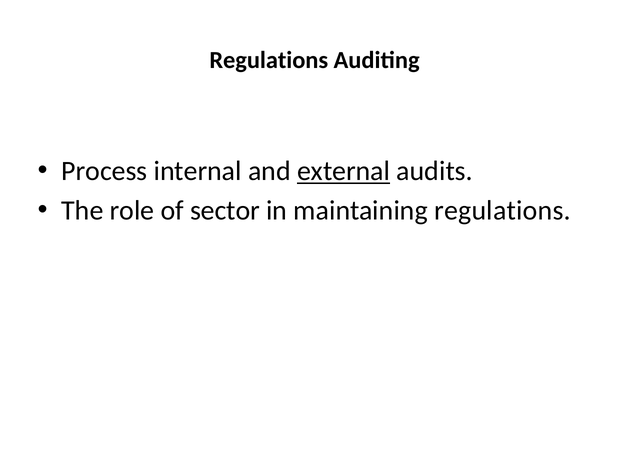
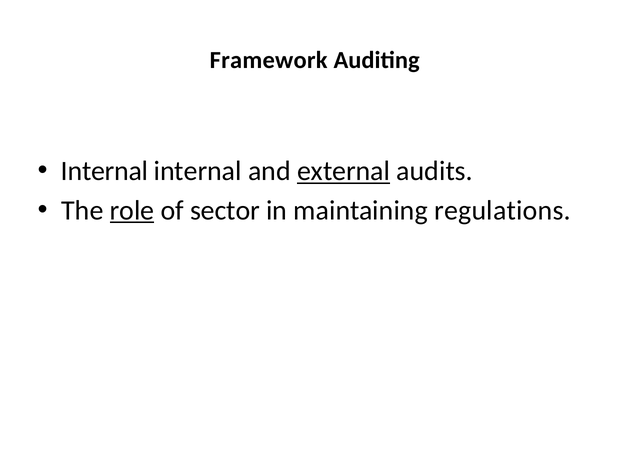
Regulations: Regulations -> Framework (269, 60)
Process: Process -> Internal (104, 171)
role underline: none -> present (132, 210)
